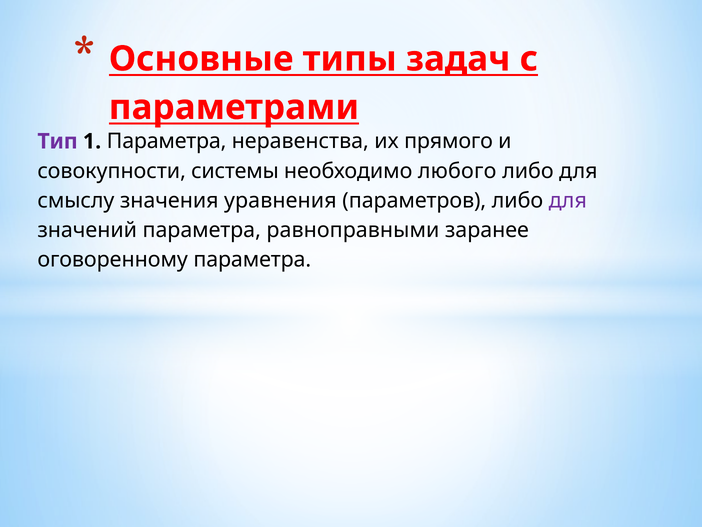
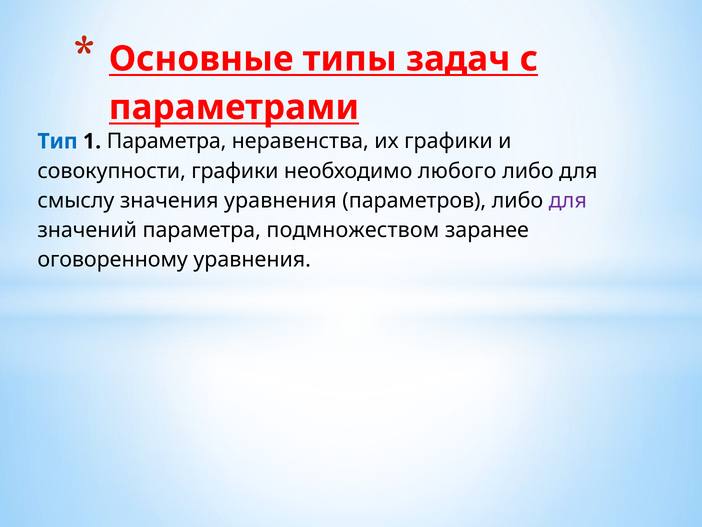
Тип colour: purple -> blue (58, 141)
их прямого: прямого -> графики (448, 141)
совокупности системы: системы -> графики (235, 171)
равноправными: равноправными -> подмножеством (353, 230)
оговоренному параметра: параметра -> уравнения (252, 260)
